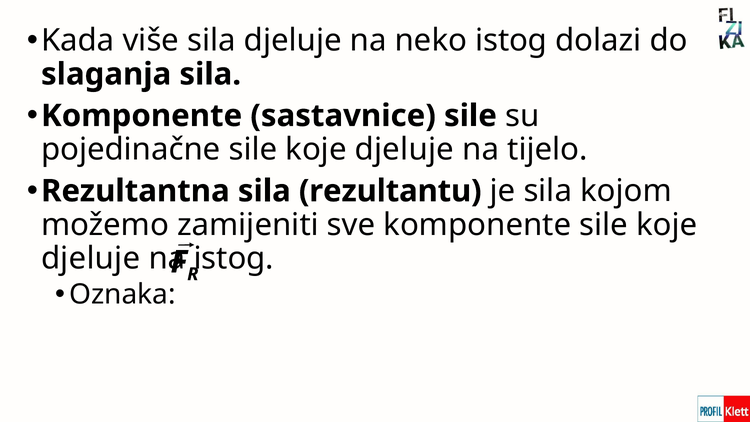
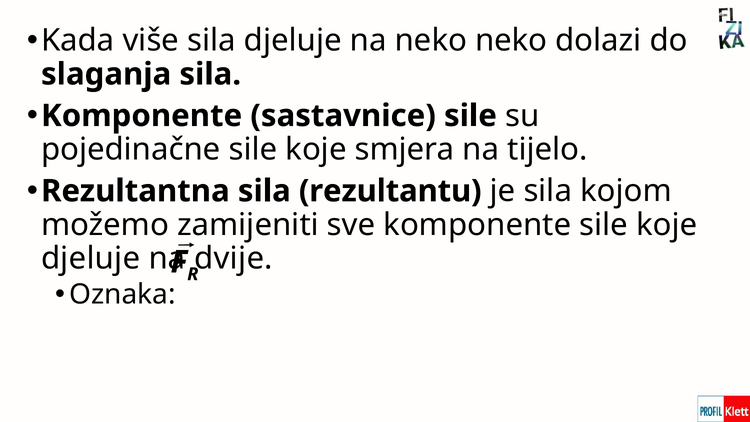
neko istog: istog -> neko (511, 40)
pojedinačne sile koje djeluje: djeluje -> smjera (405, 149)
istog: istog -> dvije (233, 258)
